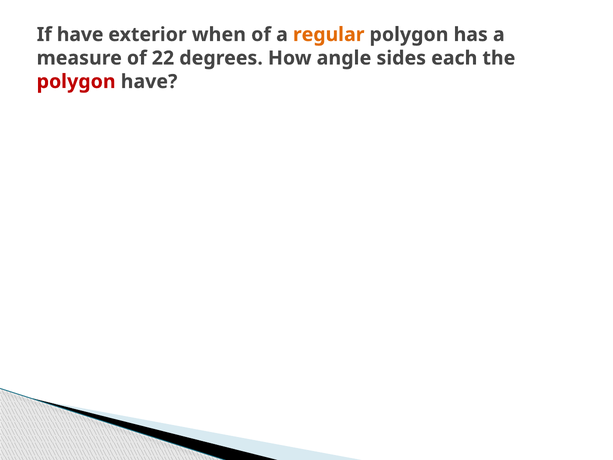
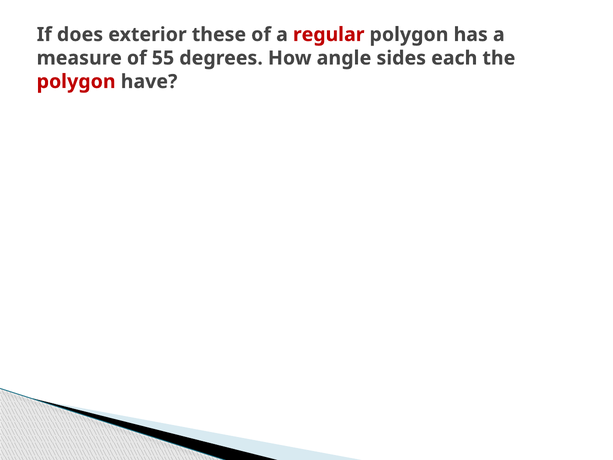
If have: have -> does (80, 35)
when: when -> these (219, 35)
regular colour: orange -> red (329, 35)
22: 22 -> 55 (163, 58)
